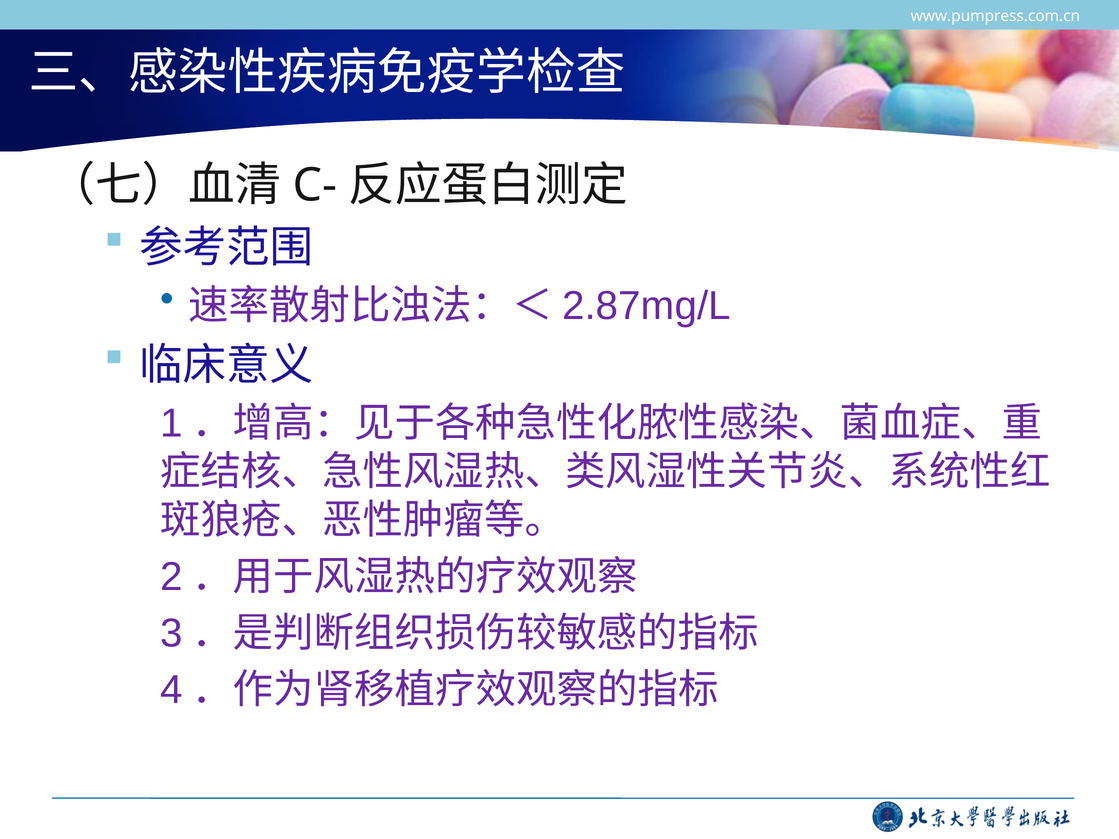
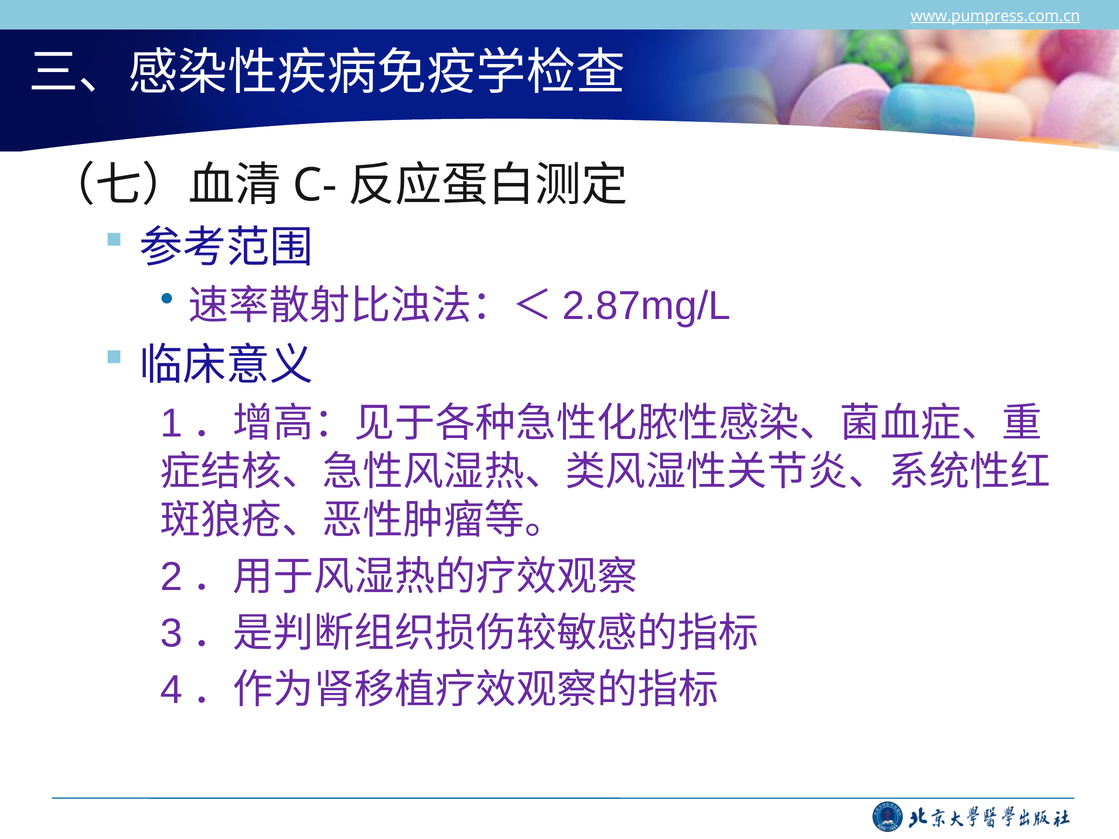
www.pumpress.com.cn underline: none -> present (995, 16)
